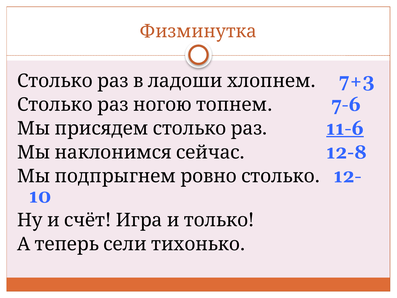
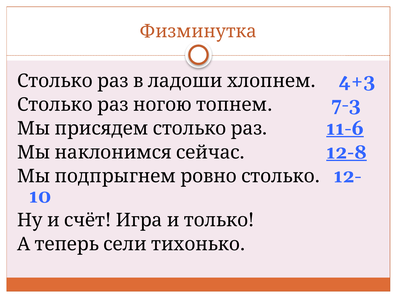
7+3: 7+3 -> 4+3 (357, 81)
7-6: 7-6 -> 7-3 (346, 105)
12-8 underline: none -> present (347, 152)
